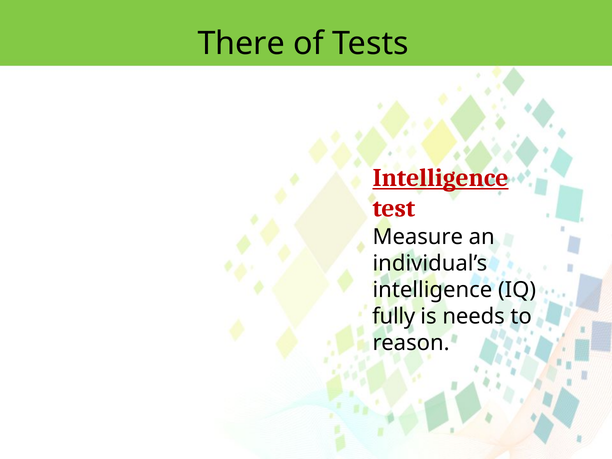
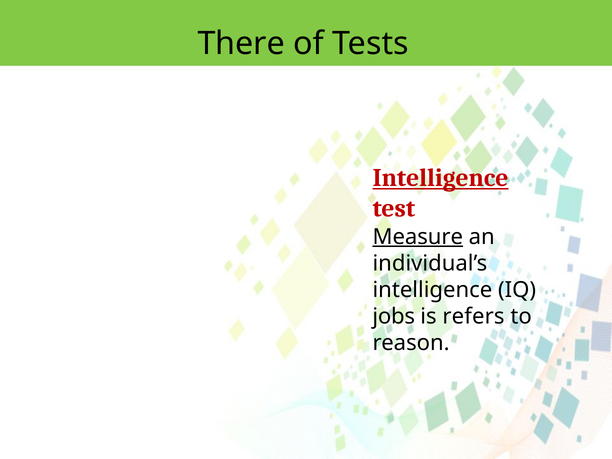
Measure underline: none -> present (418, 237)
fully: fully -> jobs (394, 316)
needs: needs -> refers (473, 316)
